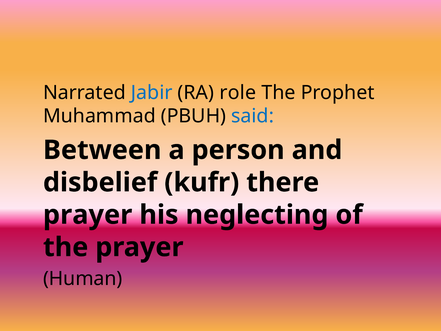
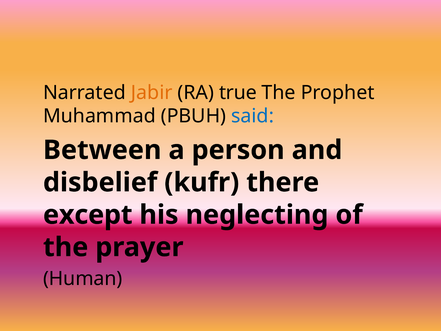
Jabir colour: blue -> orange (152, 93)
role: role -> true (238, 93)
prayer: prayer -> except (88, 215)
